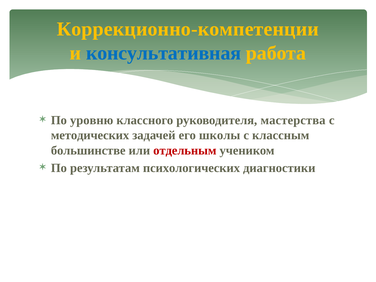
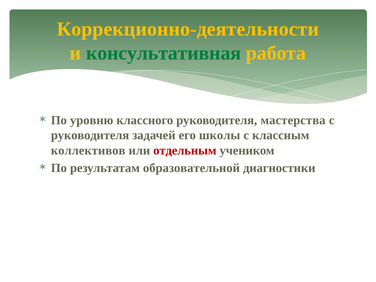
Коррекционно-компетенции: Коррекционно-компетенции -> Коррекционно-деятельности (188, 29)
консультативная colour: blue -> green (164, 53)
методических: методических -> руководителя (90, 135)
большинстве: большинстве -> коллективов (88, 150)
психологических: психологических -> образовательной (191, 168)
